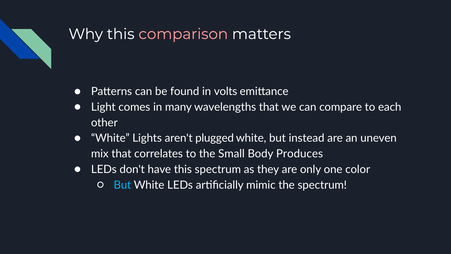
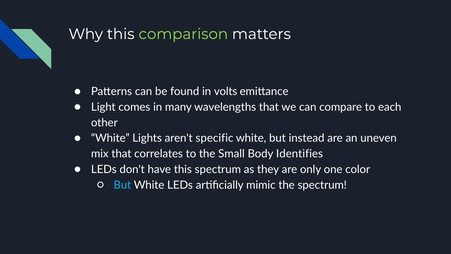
comparison colour: pink -> light green (183, 34)
plugged: plugged -> specific (215, 138)
Produces: Produces -> Identifies (300, 154)
